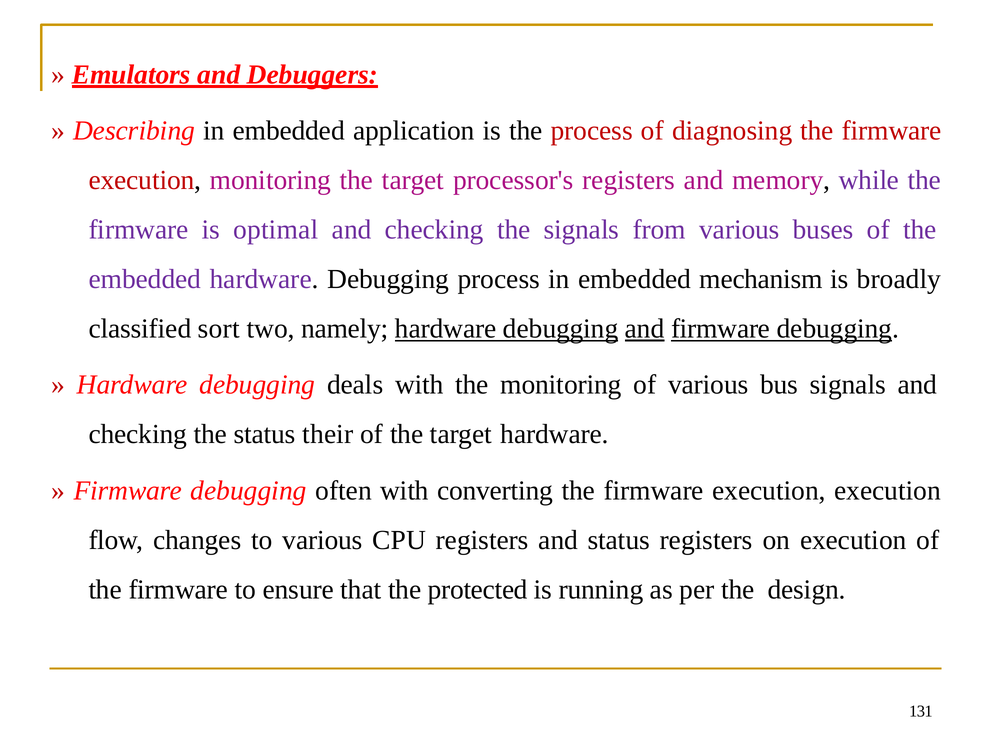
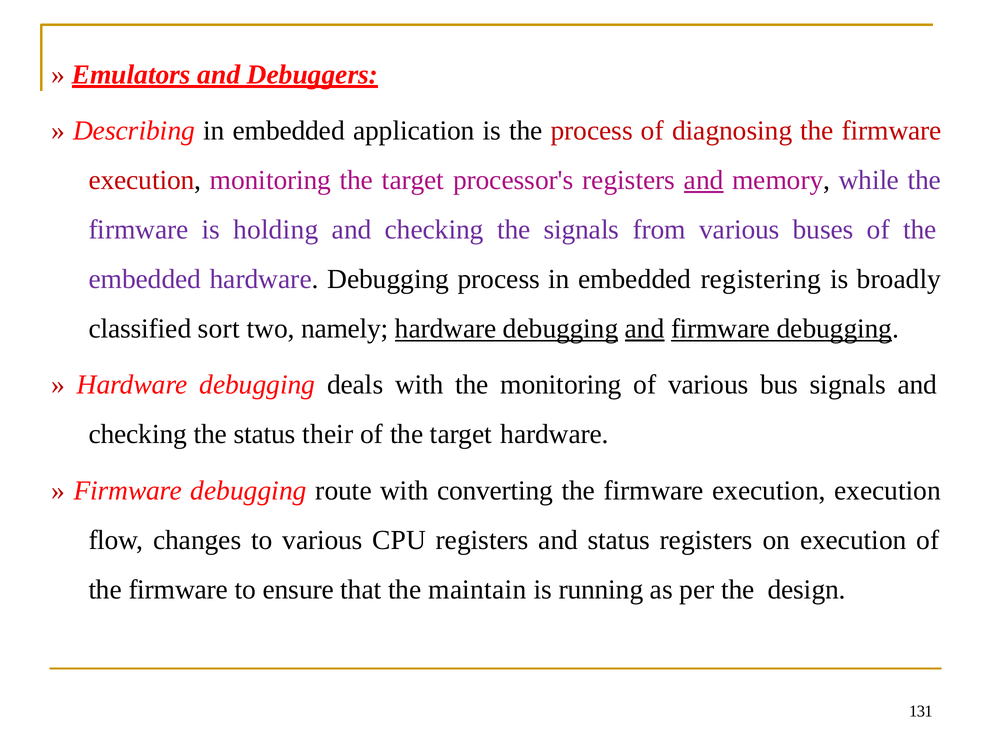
and underline: none -> present (704, 180)
optimal: optimal -> holding (276, 230)
mechanism: mechanism -> registering (761, 279)
often: often -> route (344, 491)
protected: protected -> maintain (477, 590)
